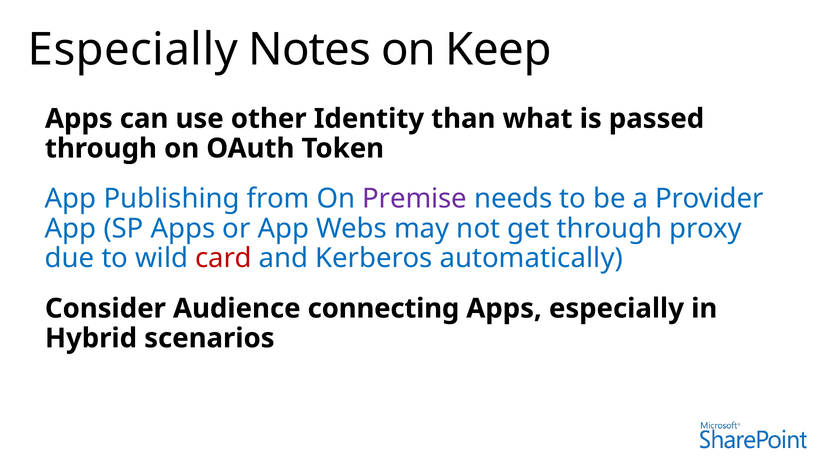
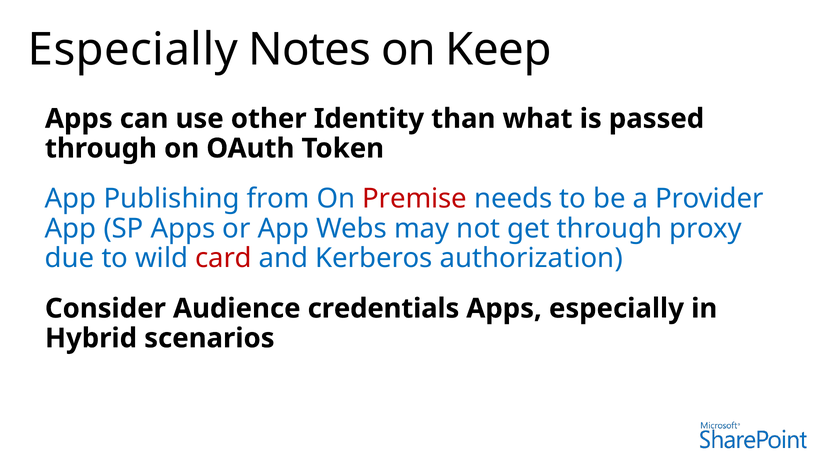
Premise colour: purple -> red (415, 199)
automatically: automatically -> authorization (531, 258)
connecting: connecting -> credentials (383, 309)
